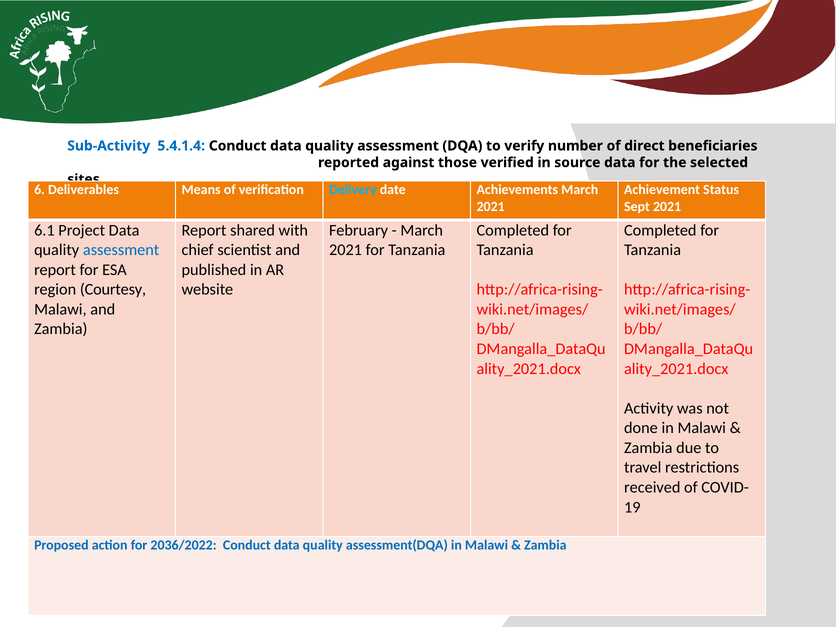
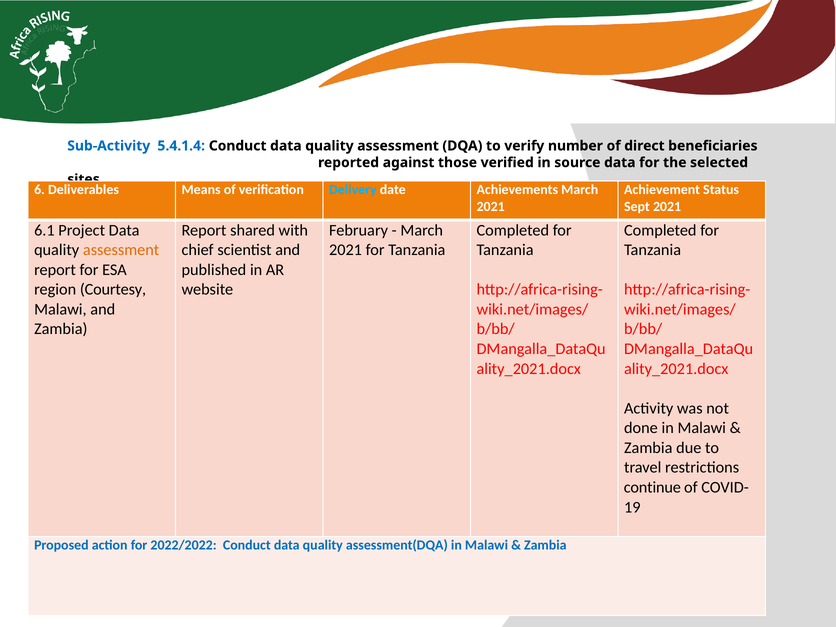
assessment colour: blue -> orange (121, 250)
received: received -> continue (652, 487)
2036/2022: 2036/2022 -> 2022/2022 (184, 545)
